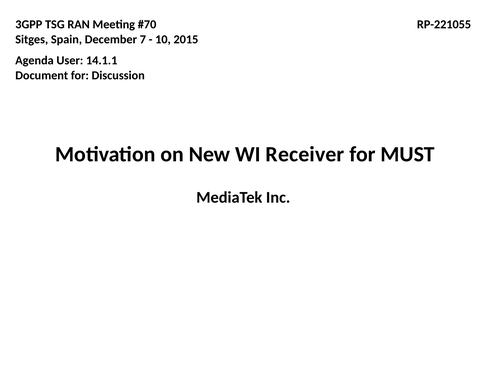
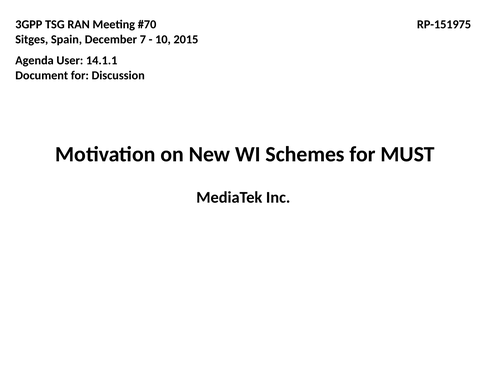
RP-221055: RP-221055 -> RP-151975 (444, 25)
Receiver: Receiver -> Schemes (305, 154)
